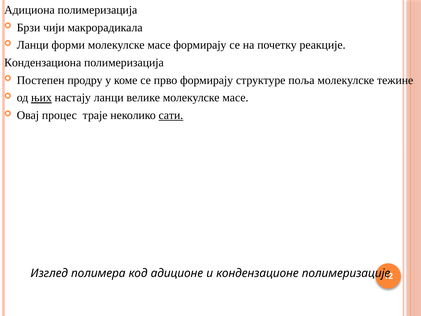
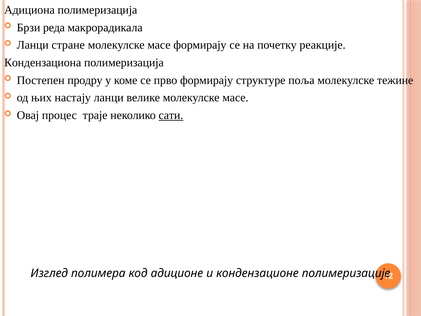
чији: чији -> реда (54, 27)
форми: форми -> стране (68, 45)
њих underline: present -> none (41, 98)
